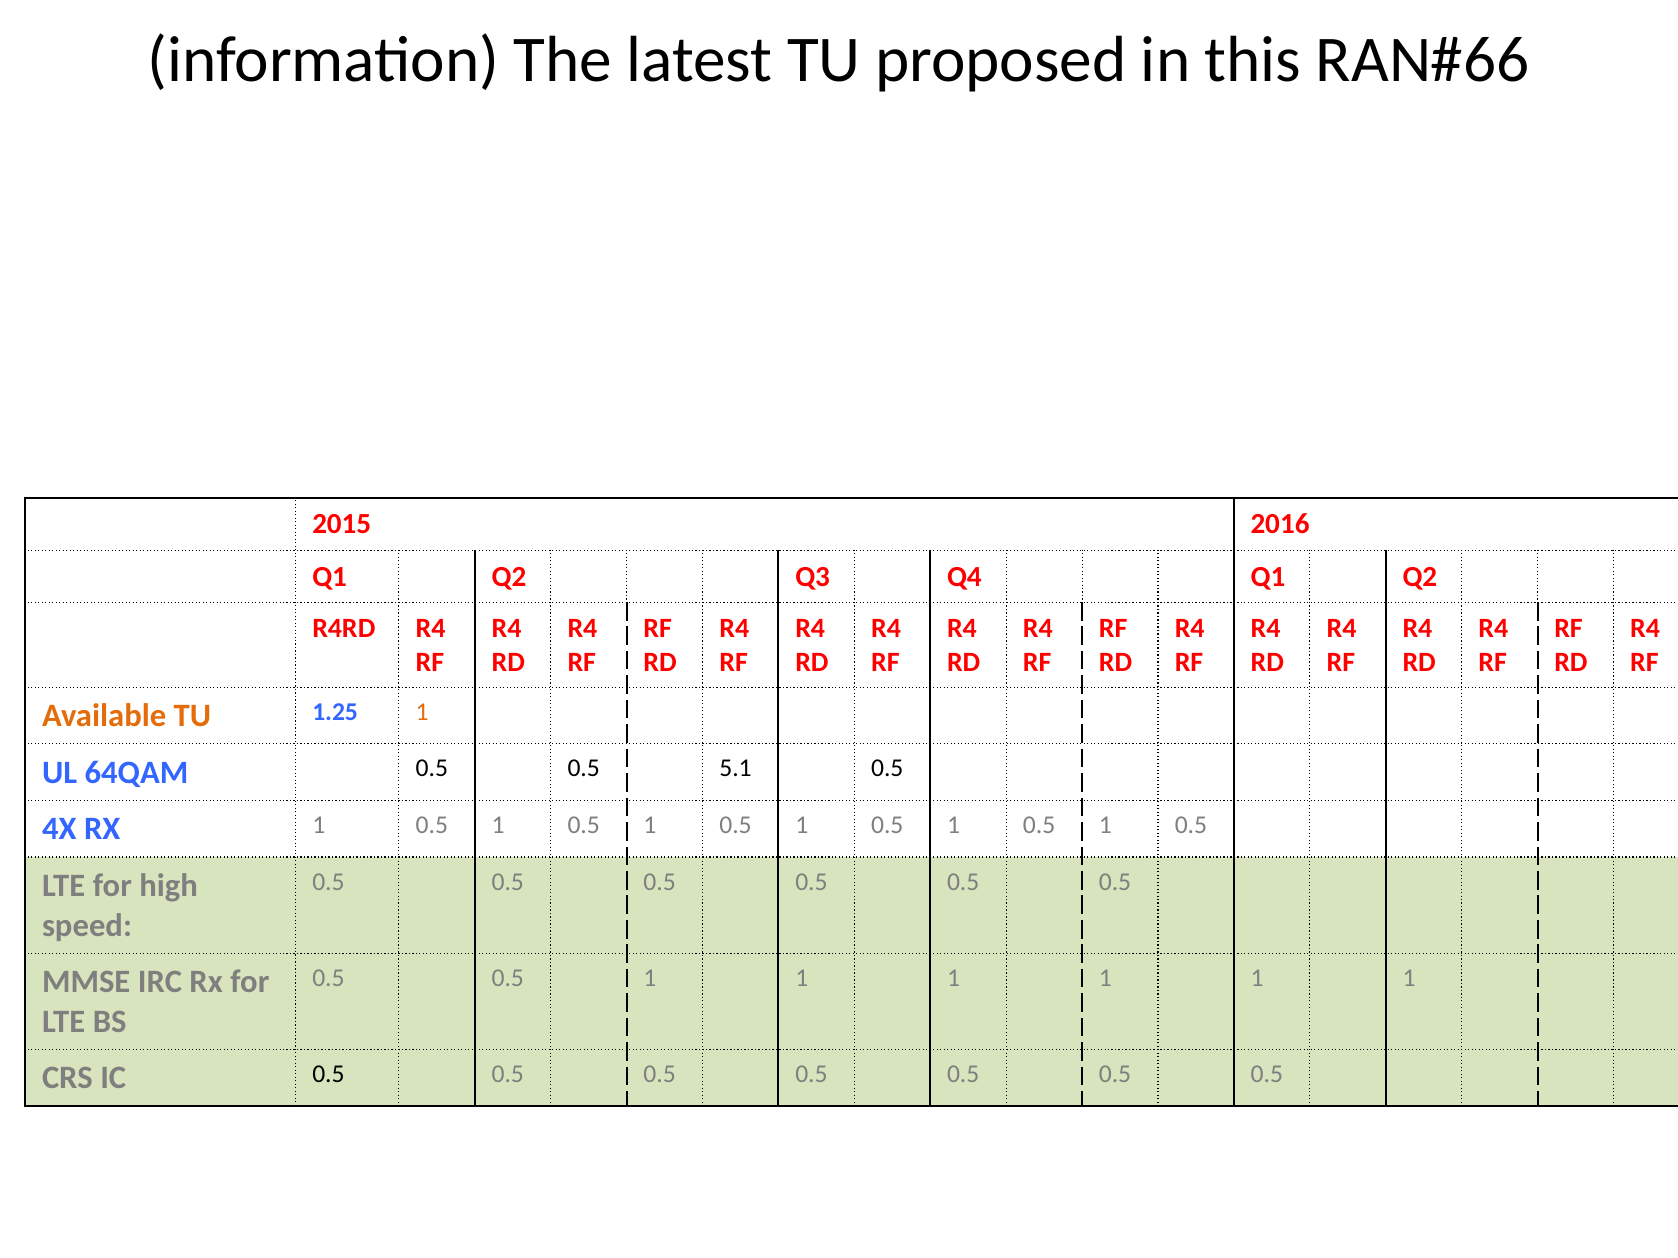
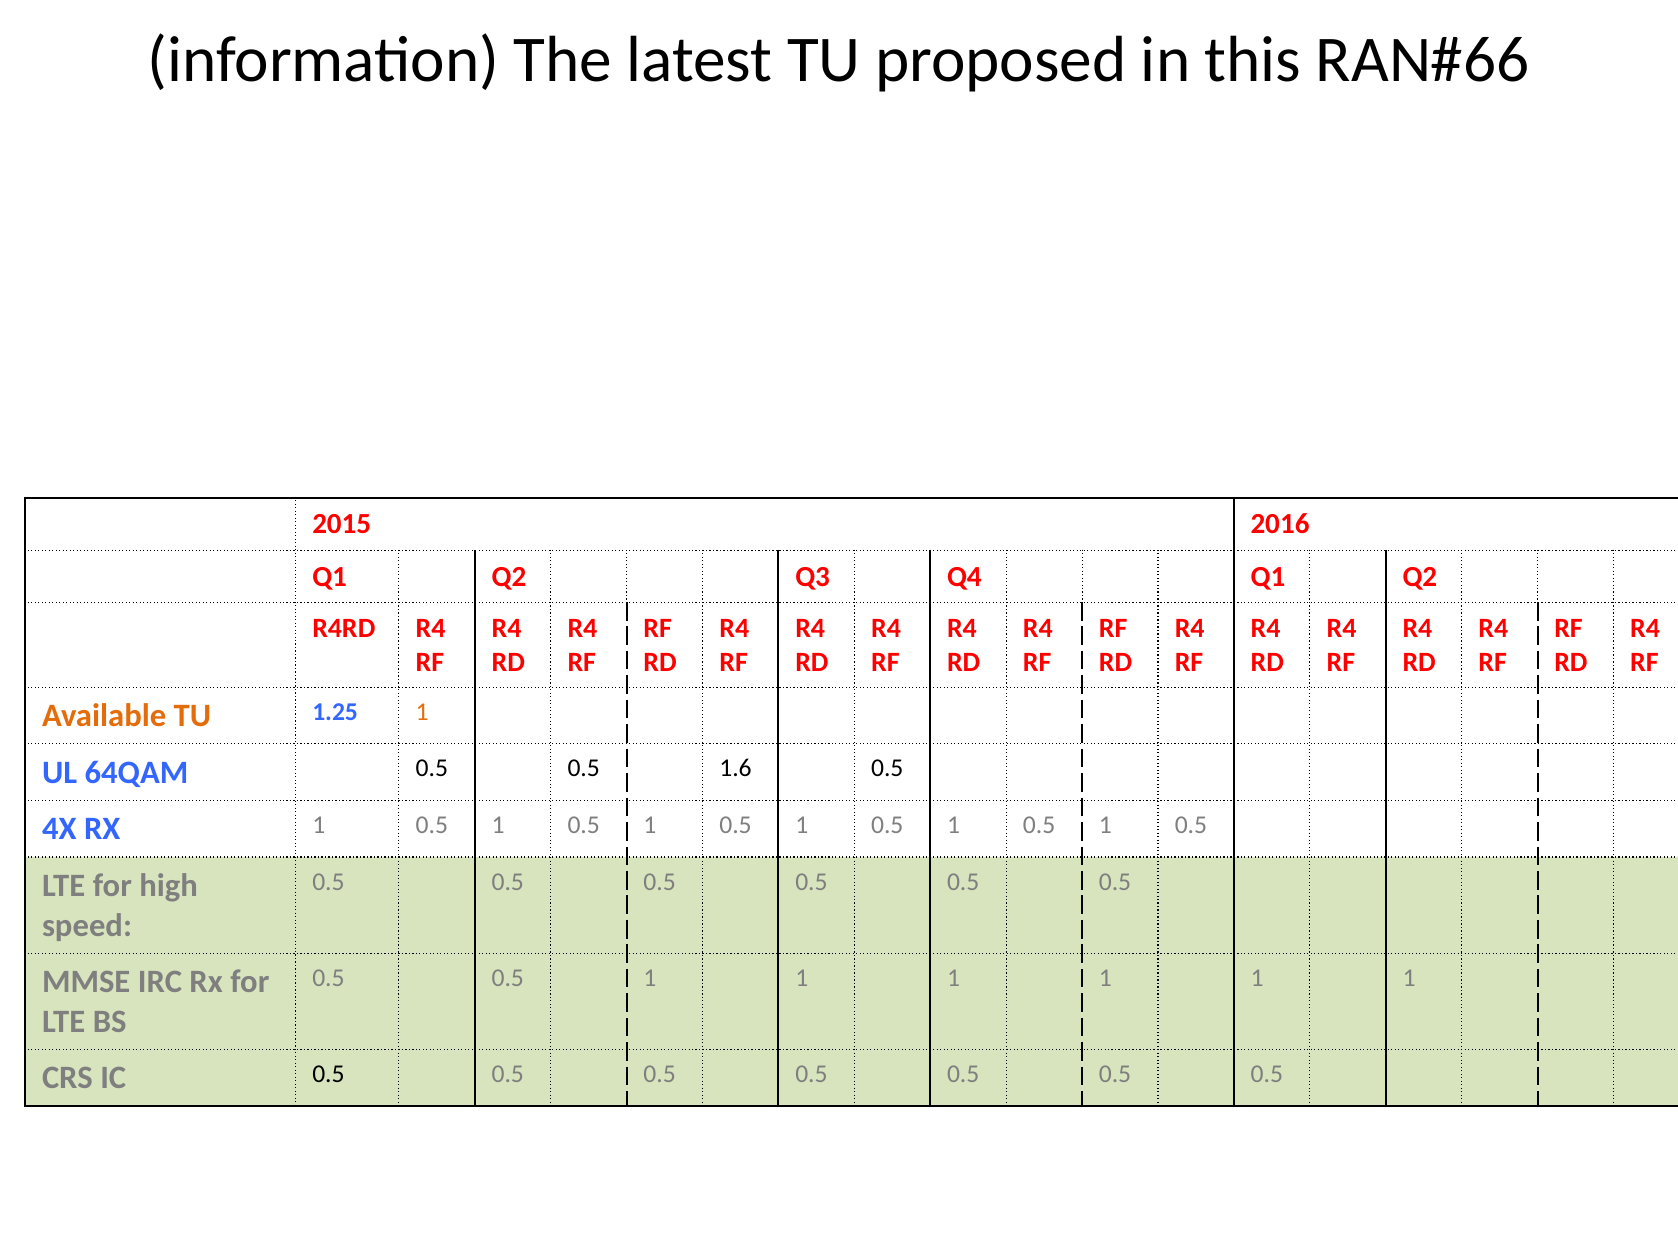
5.1: 5.1 -> 1.6 (736, 769)
